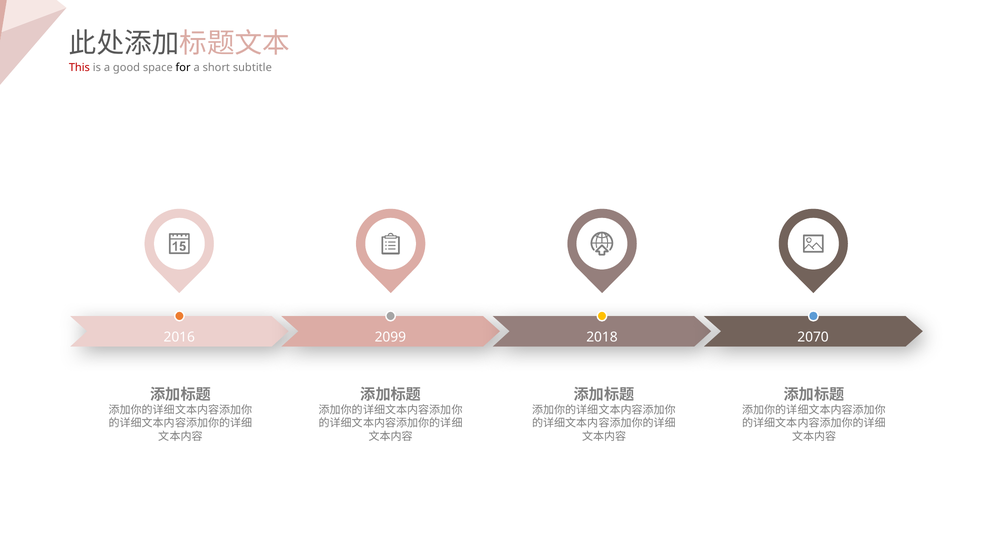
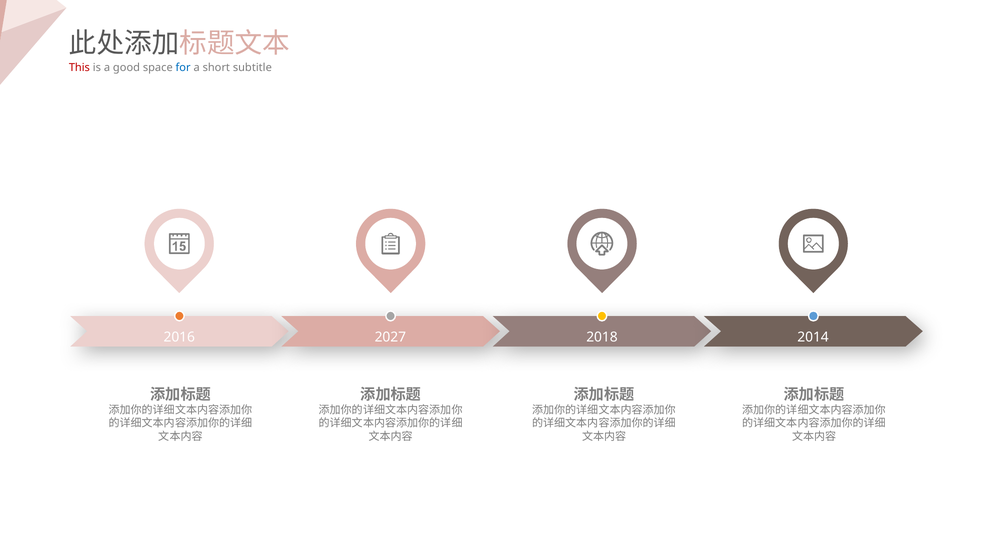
for colour: black -> blue (183, 68)
2099: 2099 -> 2027 (390, 337)
2070: 2070 -> 2014 (813, 337)
